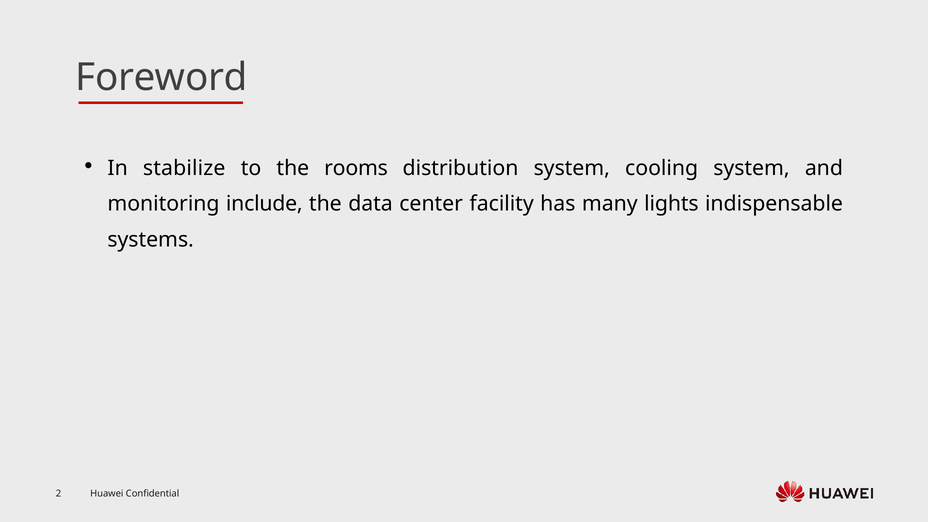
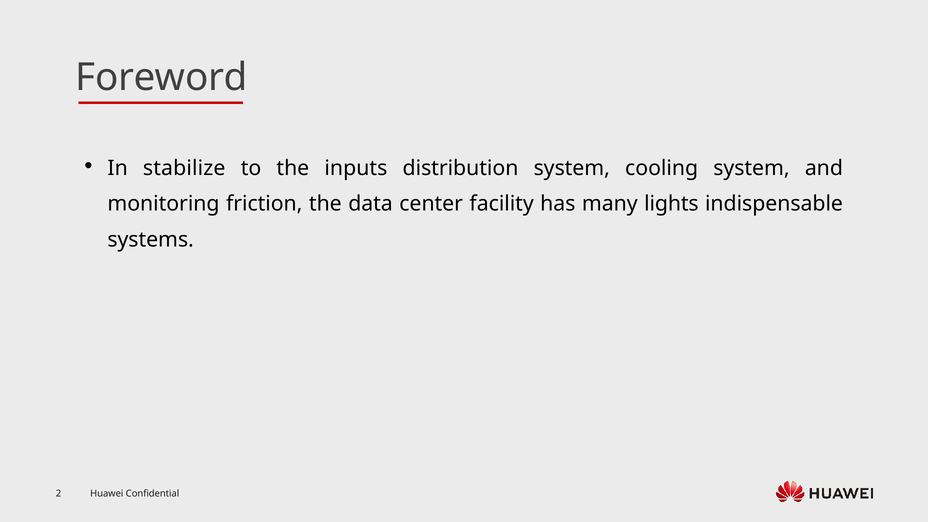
rooms: rooms -> inputs (356, 168)
include: include -> friction (264, 204)
